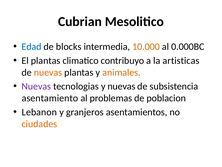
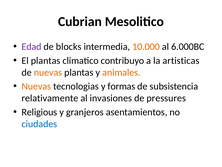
Edad colour: blue -> purple (32, 47)
0.000BC: 0.000BC -> 6.000BC (188, 47)
Nuevas colour: purple -> orange (36, 86)
y nuevas: nuevas -> formas (121, 86)
asentamiento: asentamiento -> relativamente (50, 98)
problemas: problemas -> invasiones (111, 98)
poblacion: poblacion -> pressures (166, 98)
Lebanon: Lebanon -> Religious (39, 112)
ciudades colour: orange -> blue (39, 124)
